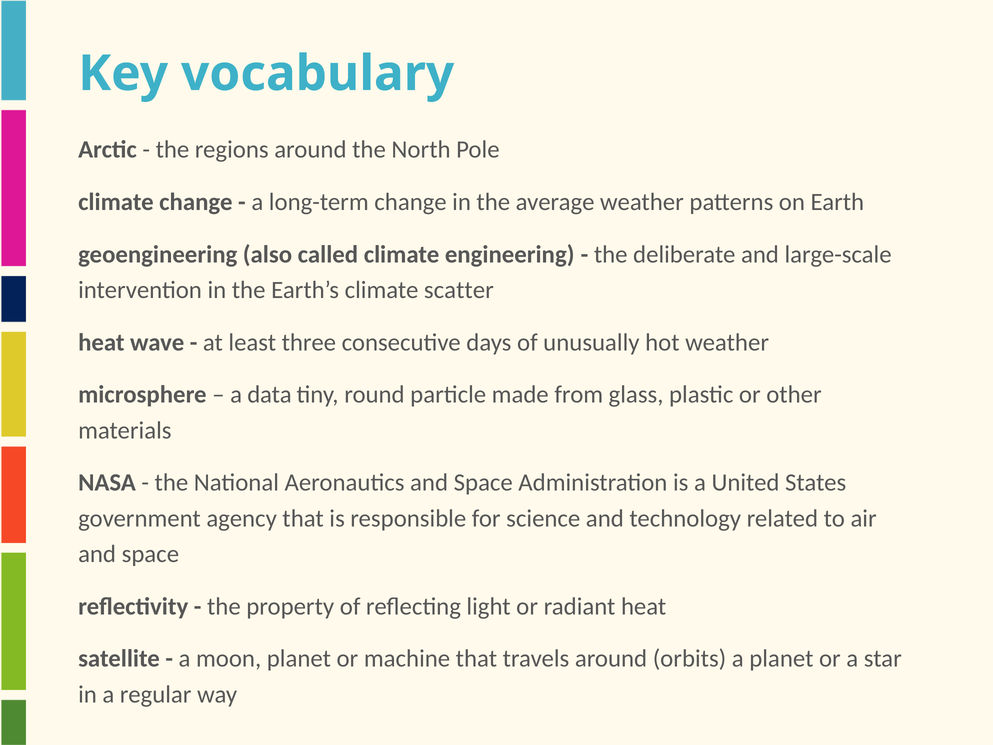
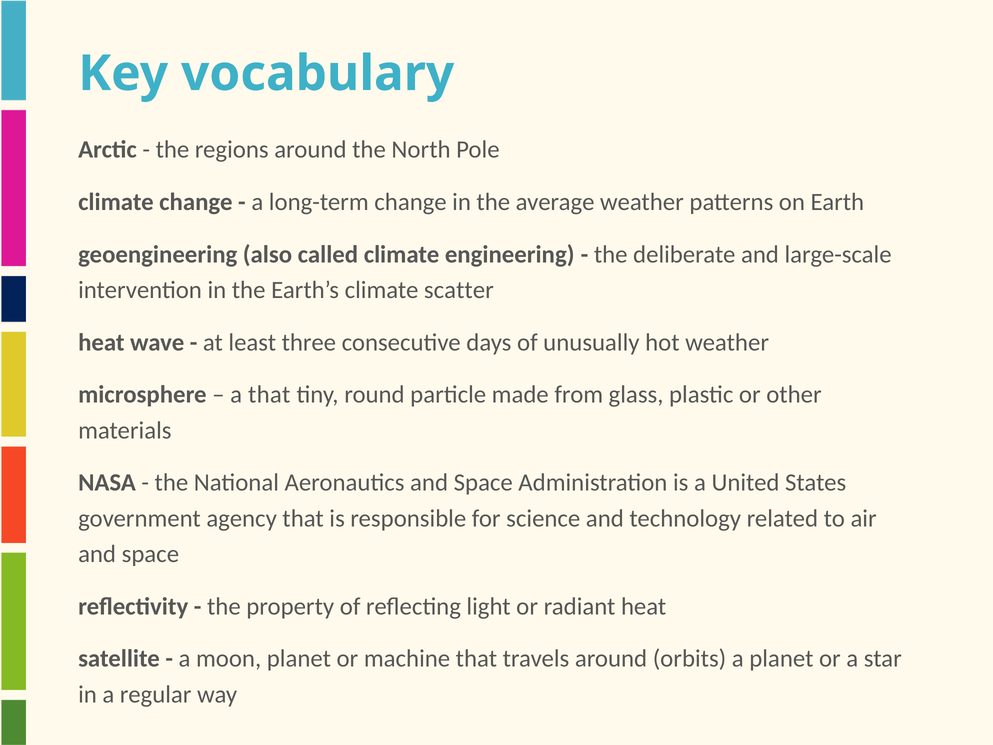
a data: data -> that (269, 395)
